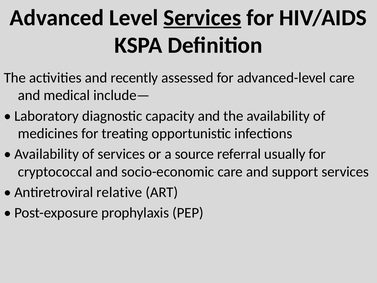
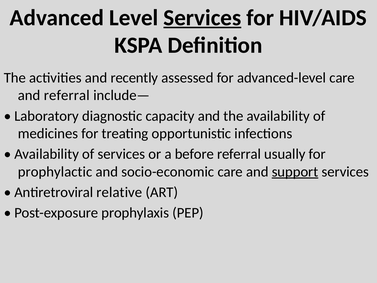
and medical: medical -> referral (67, 95)
source: source -> before (194, 154)
cryptococcal: cryptococcal -> prophylactic (55, 172)
support underline: none -> present (295, 172)
